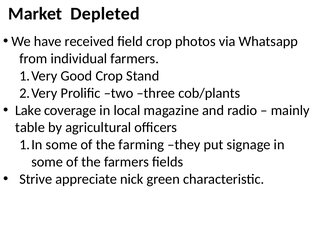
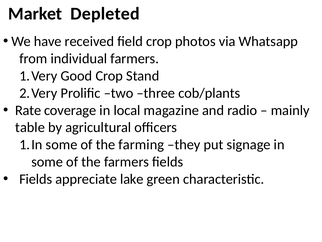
Lake: Lake -> Rate (28, 110)
Strive: Strive -> Fields (36, 179)
nick: nick -> lake (132, 179)
